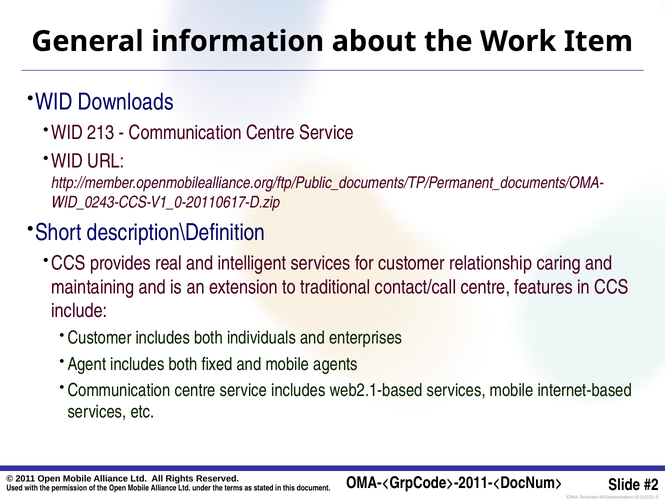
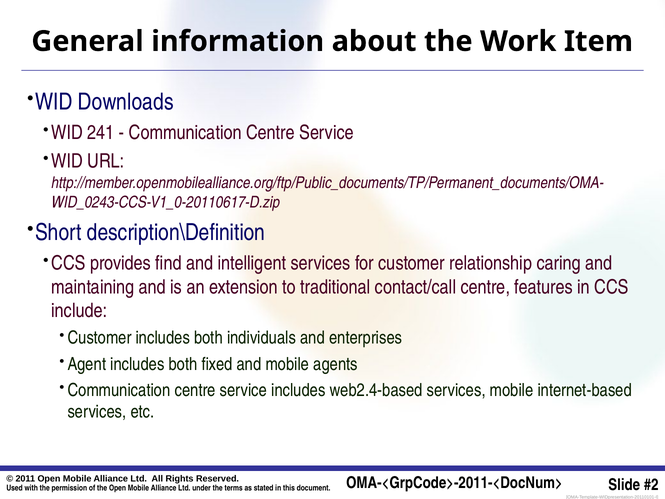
213: 213 -> 241 (101, 133)
real: real -> find (169, 263)
web2.1-based: web2.1-based -> web2.4-based (376, 390)
